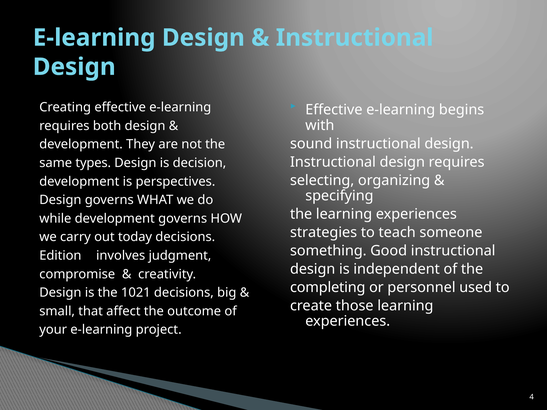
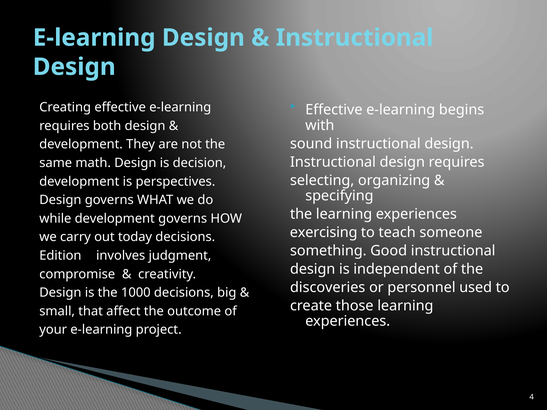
types: types -> math (93, 163)
strategies: strategies -> exercising (324, 233)
completing: completing -> discoveries (328, 287)
1021: 1021 -> 1000 (136, 293)
